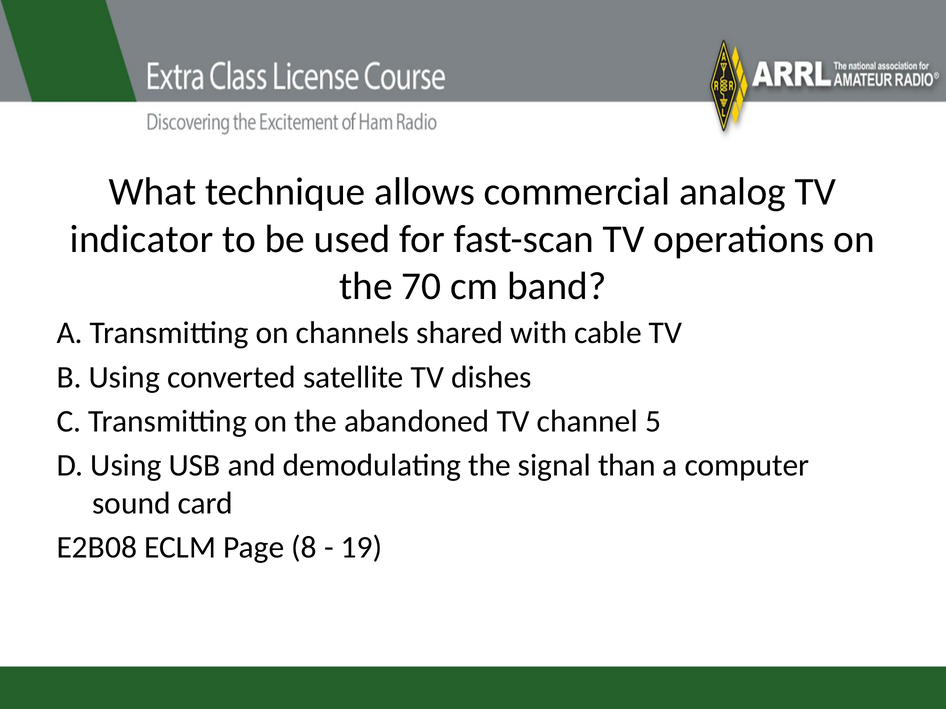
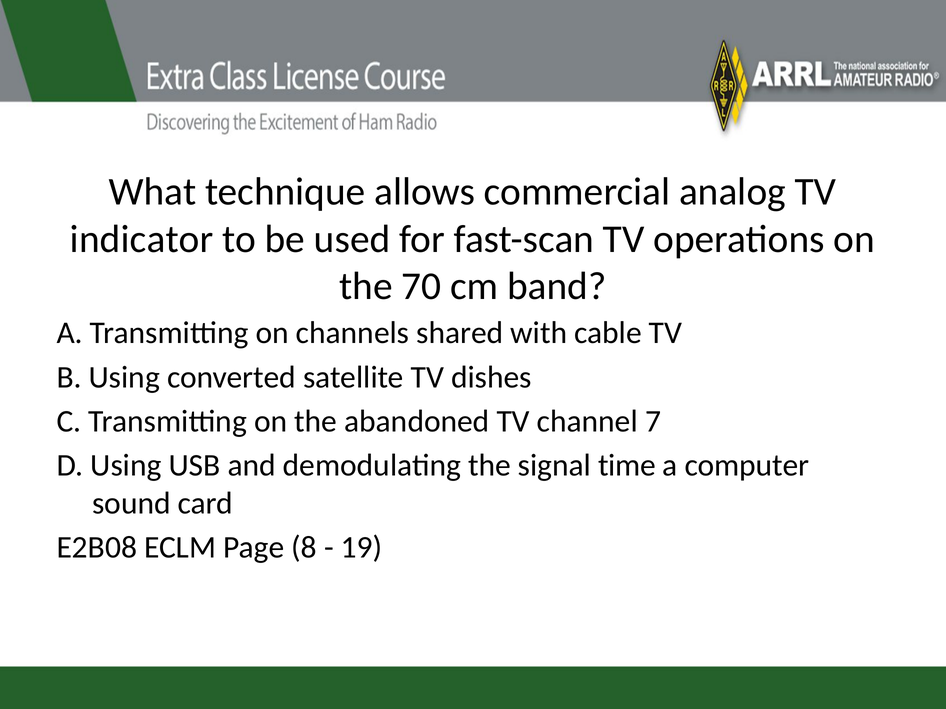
5: 5 -> 7 (653, 422)
than: than -> time (627, 466)
